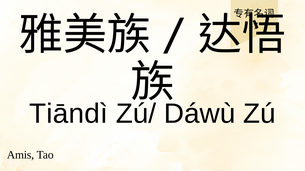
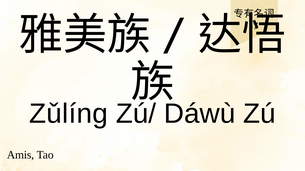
Tiāndì: Tiāndì -> Zǔlíng (68, 114)
